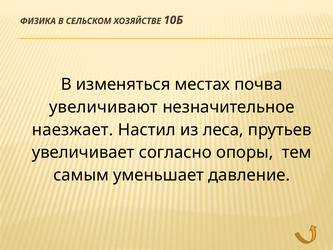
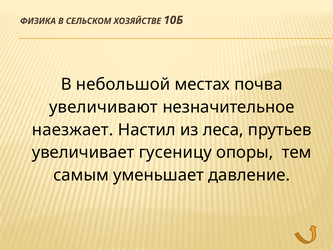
изменяться: изменяться -> небольшой (123, 84)
согласно: согласно -> гусеницу (175, 152)
